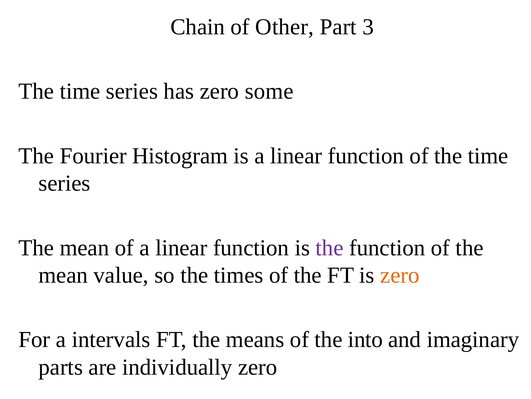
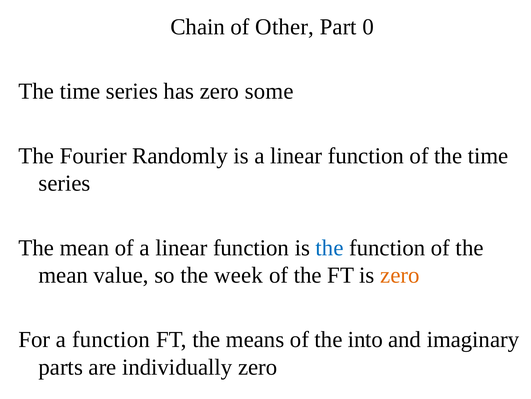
3: 3 -> 0 (368, 27)
Histogram: Histogram -> Randomly (180, 156)
the colour: purple -> blue (330, 247)
times: times -> week (239, 275)
a intervals: intervals -> function (111, 339)
